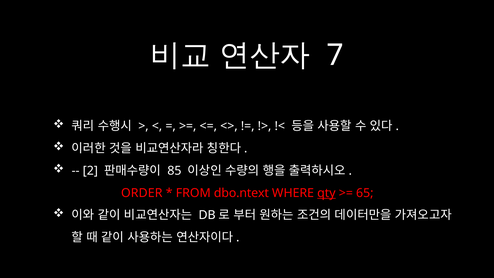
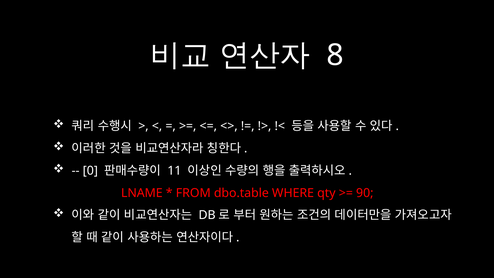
7: 7 -> 8 (335, 55)
2: 2 -> 0 (90, 171)
85: 85 -> 11 (174, 171)
ORDER: ORDER -> LNAME (142, 193)
dbo.ntext: dbo.ntext -> dbo.table (241, 193)
qty underline: present -> none (326, 193)
65: 65 -> 90 (365, 193)
